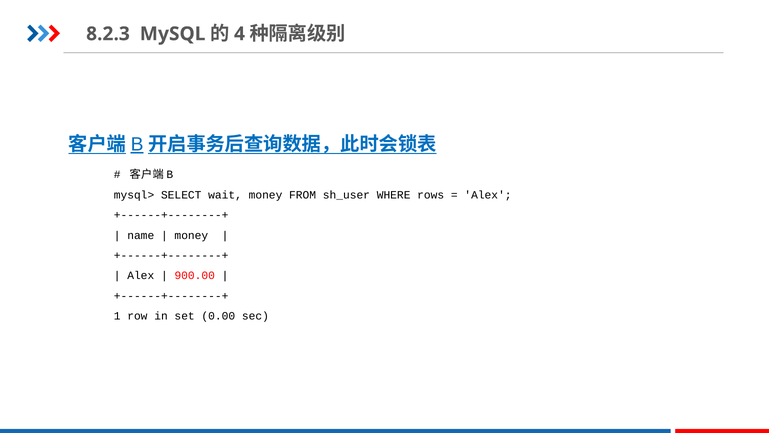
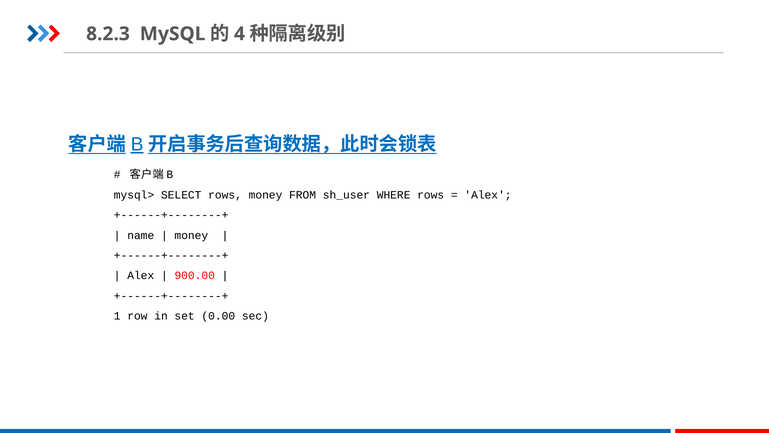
SELECT wait: wait -> rows (225, 195)
